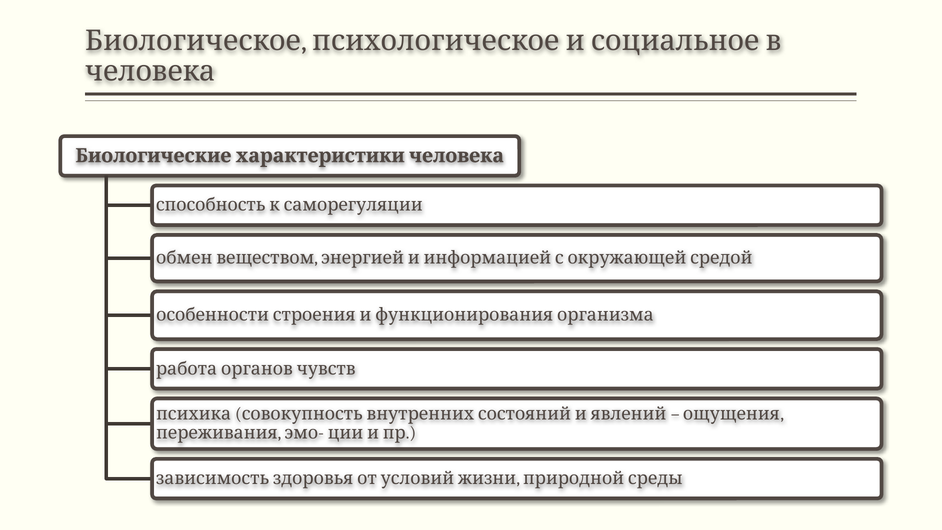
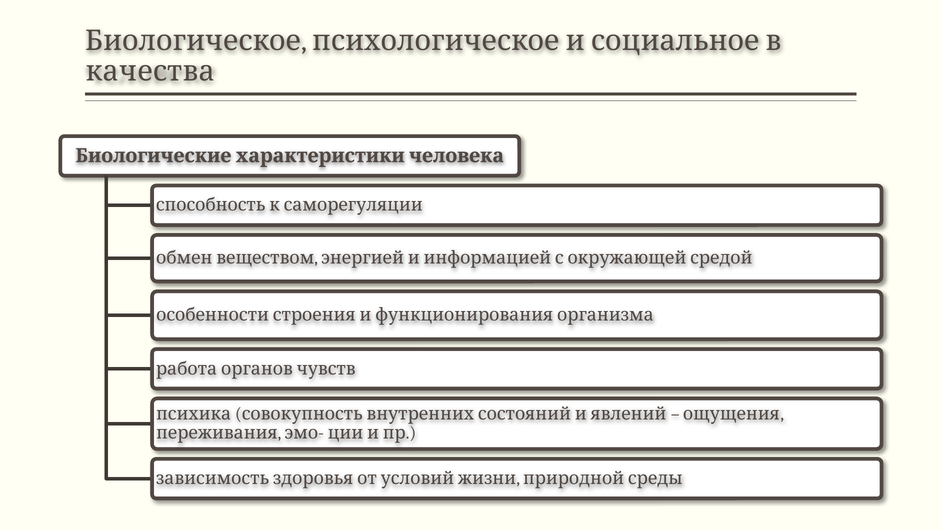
человека: человека -> качества (150, 72)
